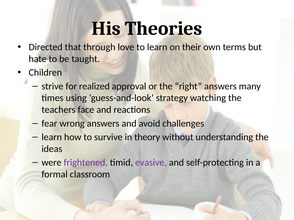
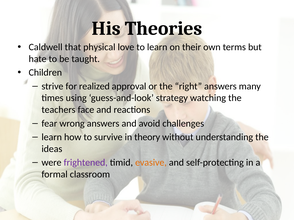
Directed: Directed -> Caldwell (46, 47)
through: through -> physical (99, 47)
evasive colour: purple -> orange (151, 163)
